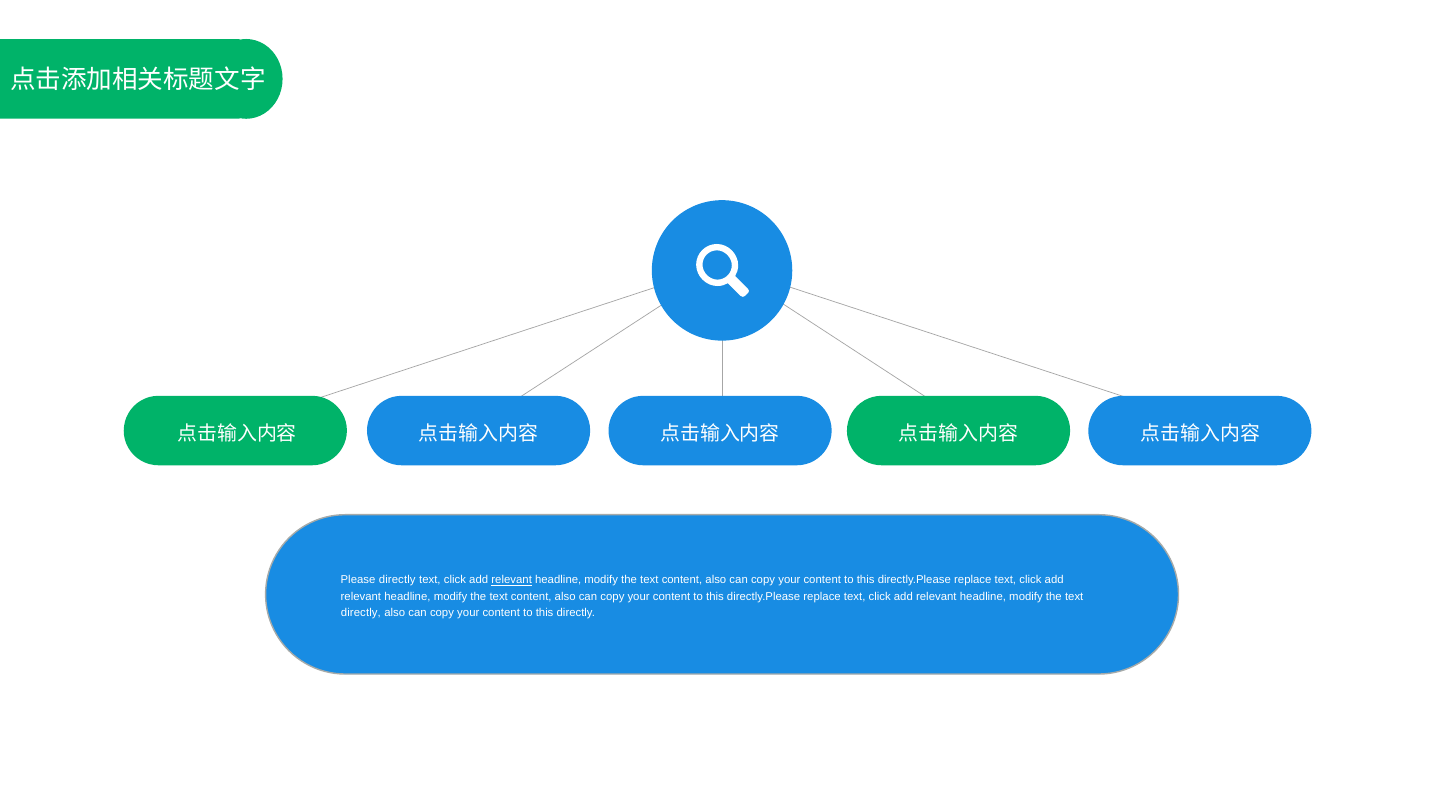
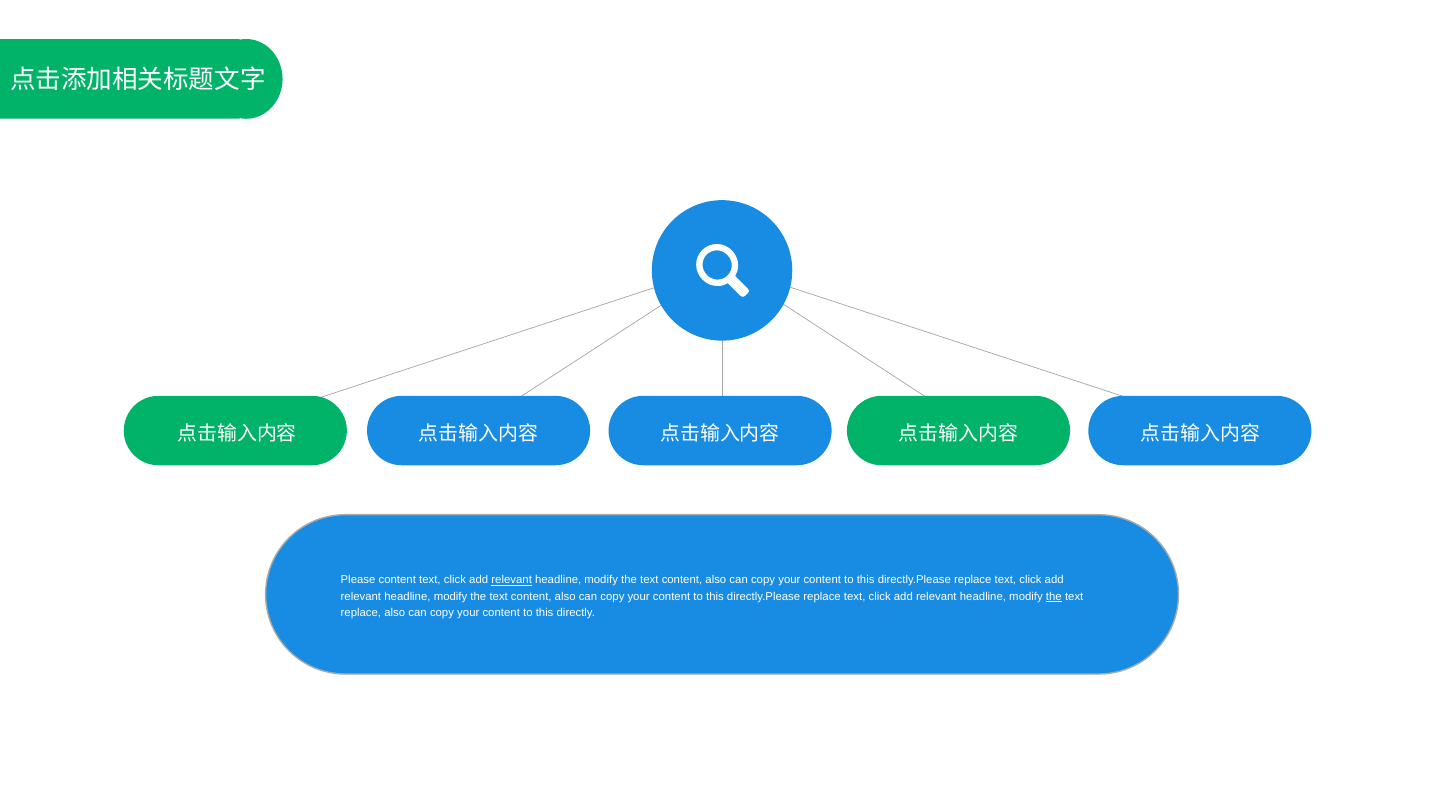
Please directly: directly -> content (397, 580)
the underline: none -> present (1054, 596)
directly: directly -> replace (361, 613)
